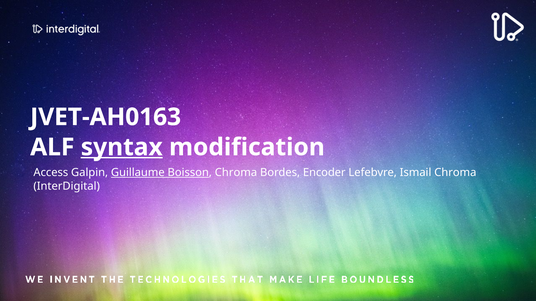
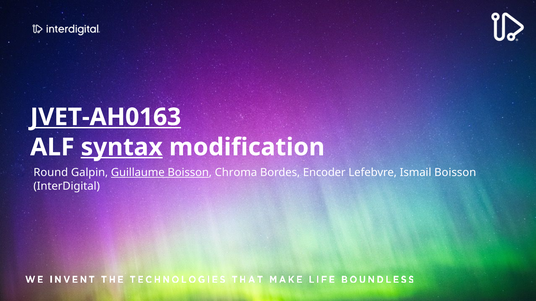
JVET-AH0163 underline: none -> present (106, 117)
Access: Access -> Round (51, 173)
Ismail Chroma: Chroma -> Boisson (455, 173)
